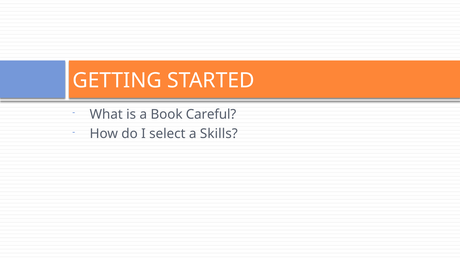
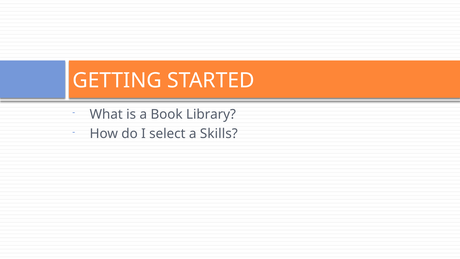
Careful: Careful -> Library (211, 114)
